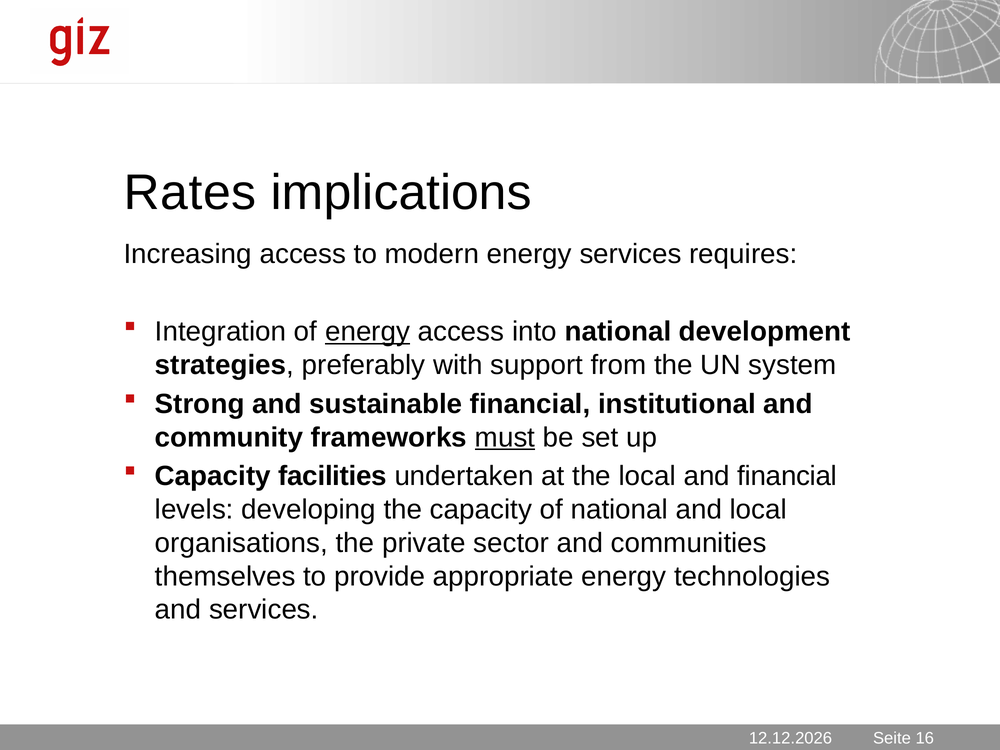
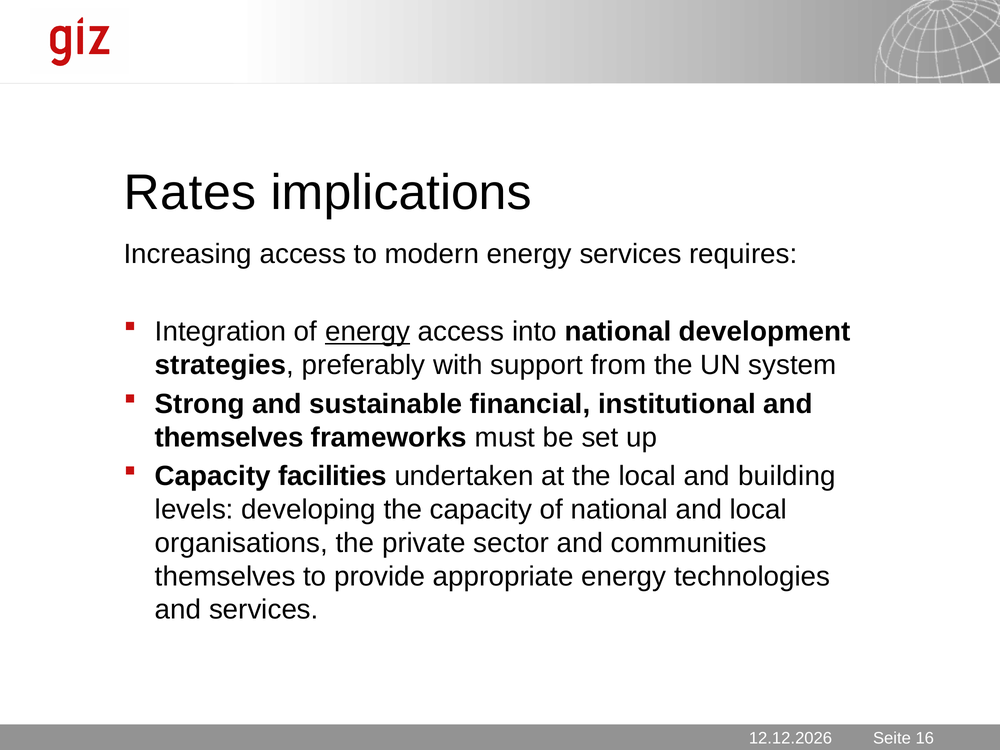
community: community -> themselves (229, 437)
must underline: present -> none (505, 437)
and financial: financial -> building (787, 476)
